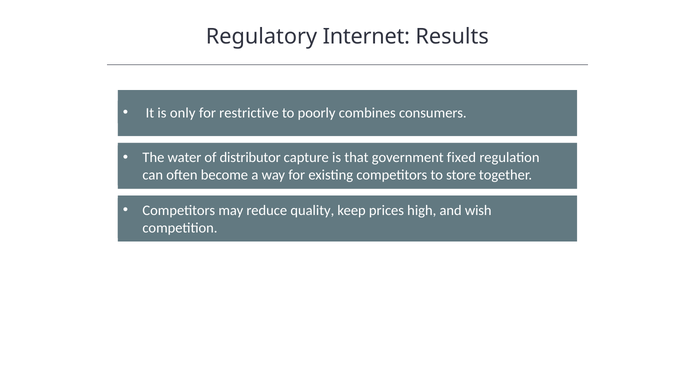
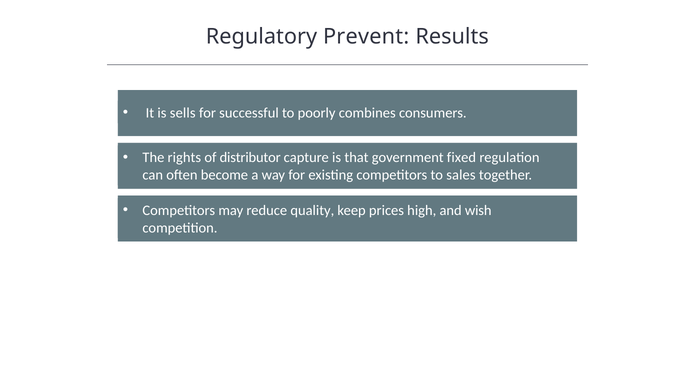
Internet: Internet -> Prevent (366, 36)
only: only -> sells (183, 113)
restrictive: restrictive -> successful (249, 113)
water: water -> rights (184, 158)
store: store -> sales (461, 175)
